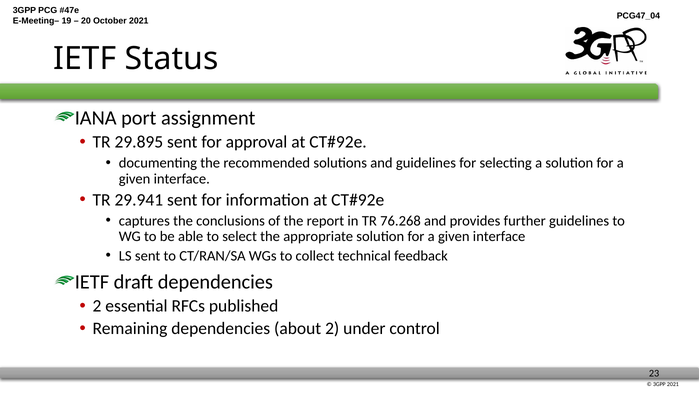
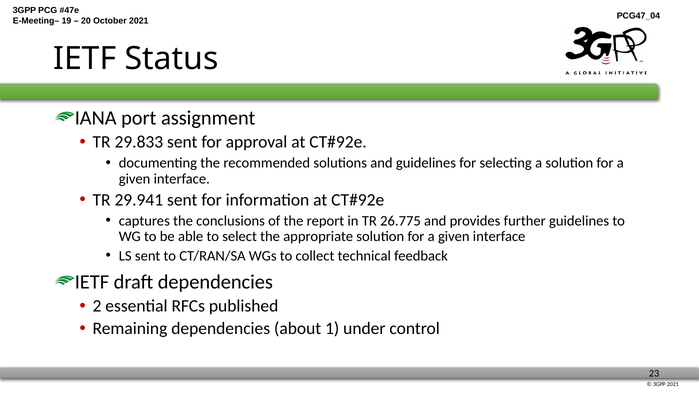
29.895: 29.895 -> 29.833 (139, 142)
76.268: 76.268 -> 26.775 (400, 221)
about 2: 2 -> 1 (332, 329)
